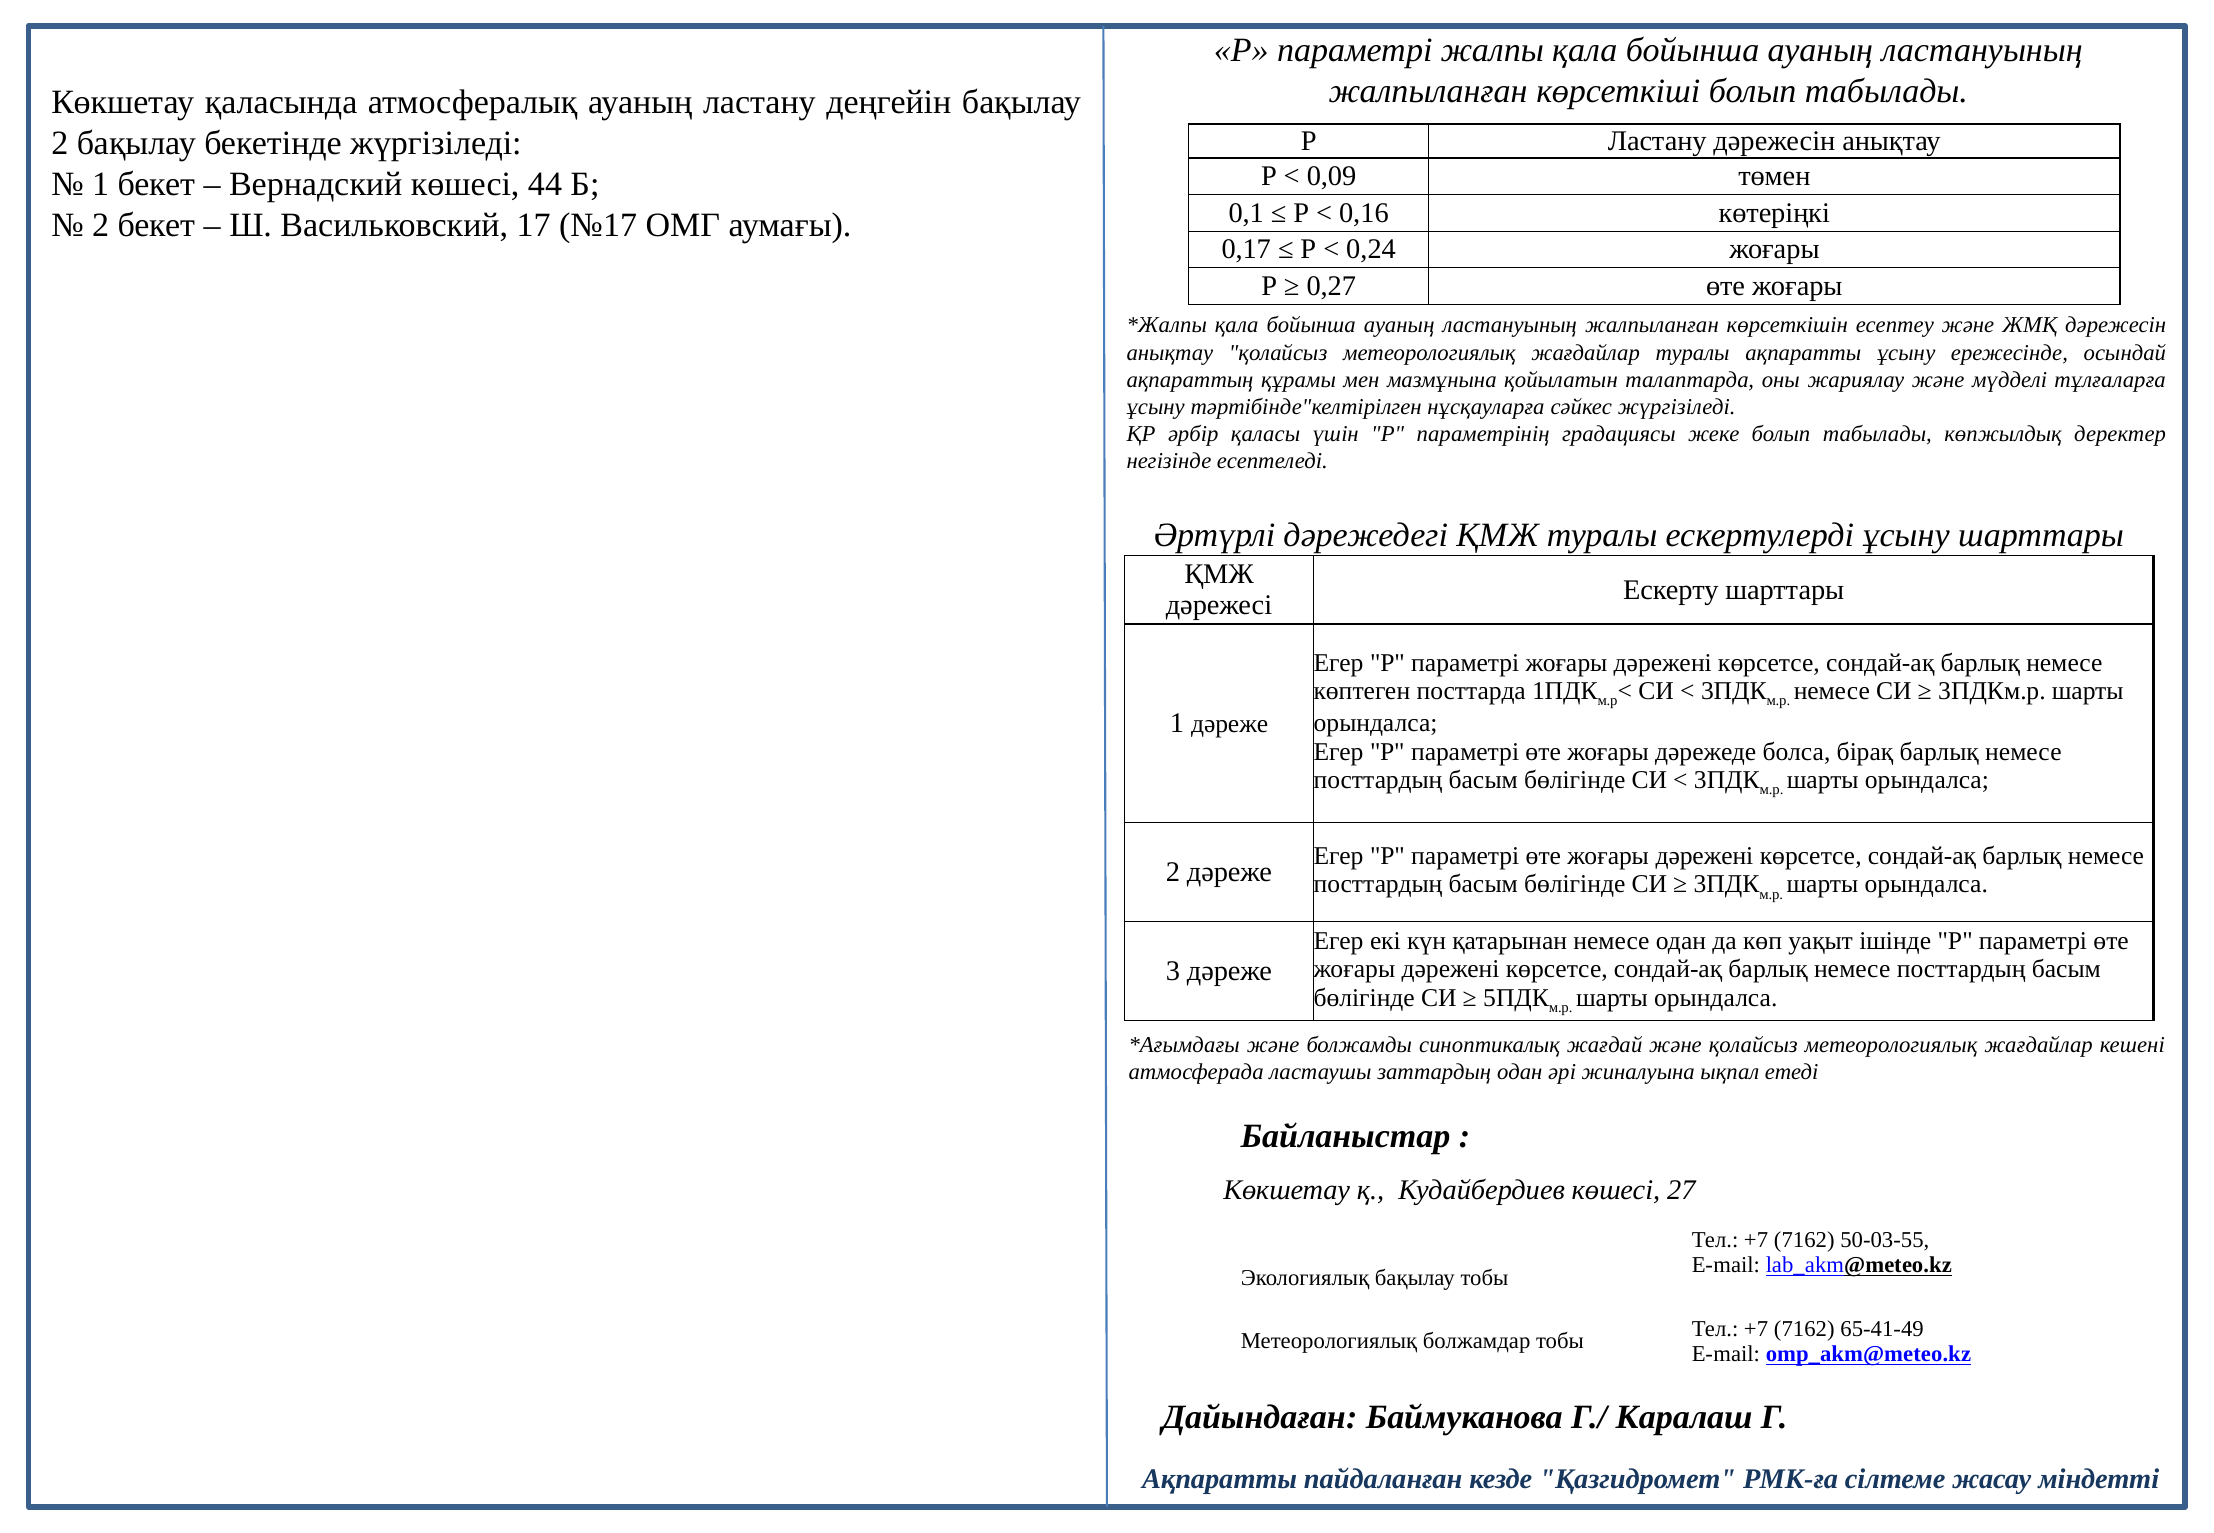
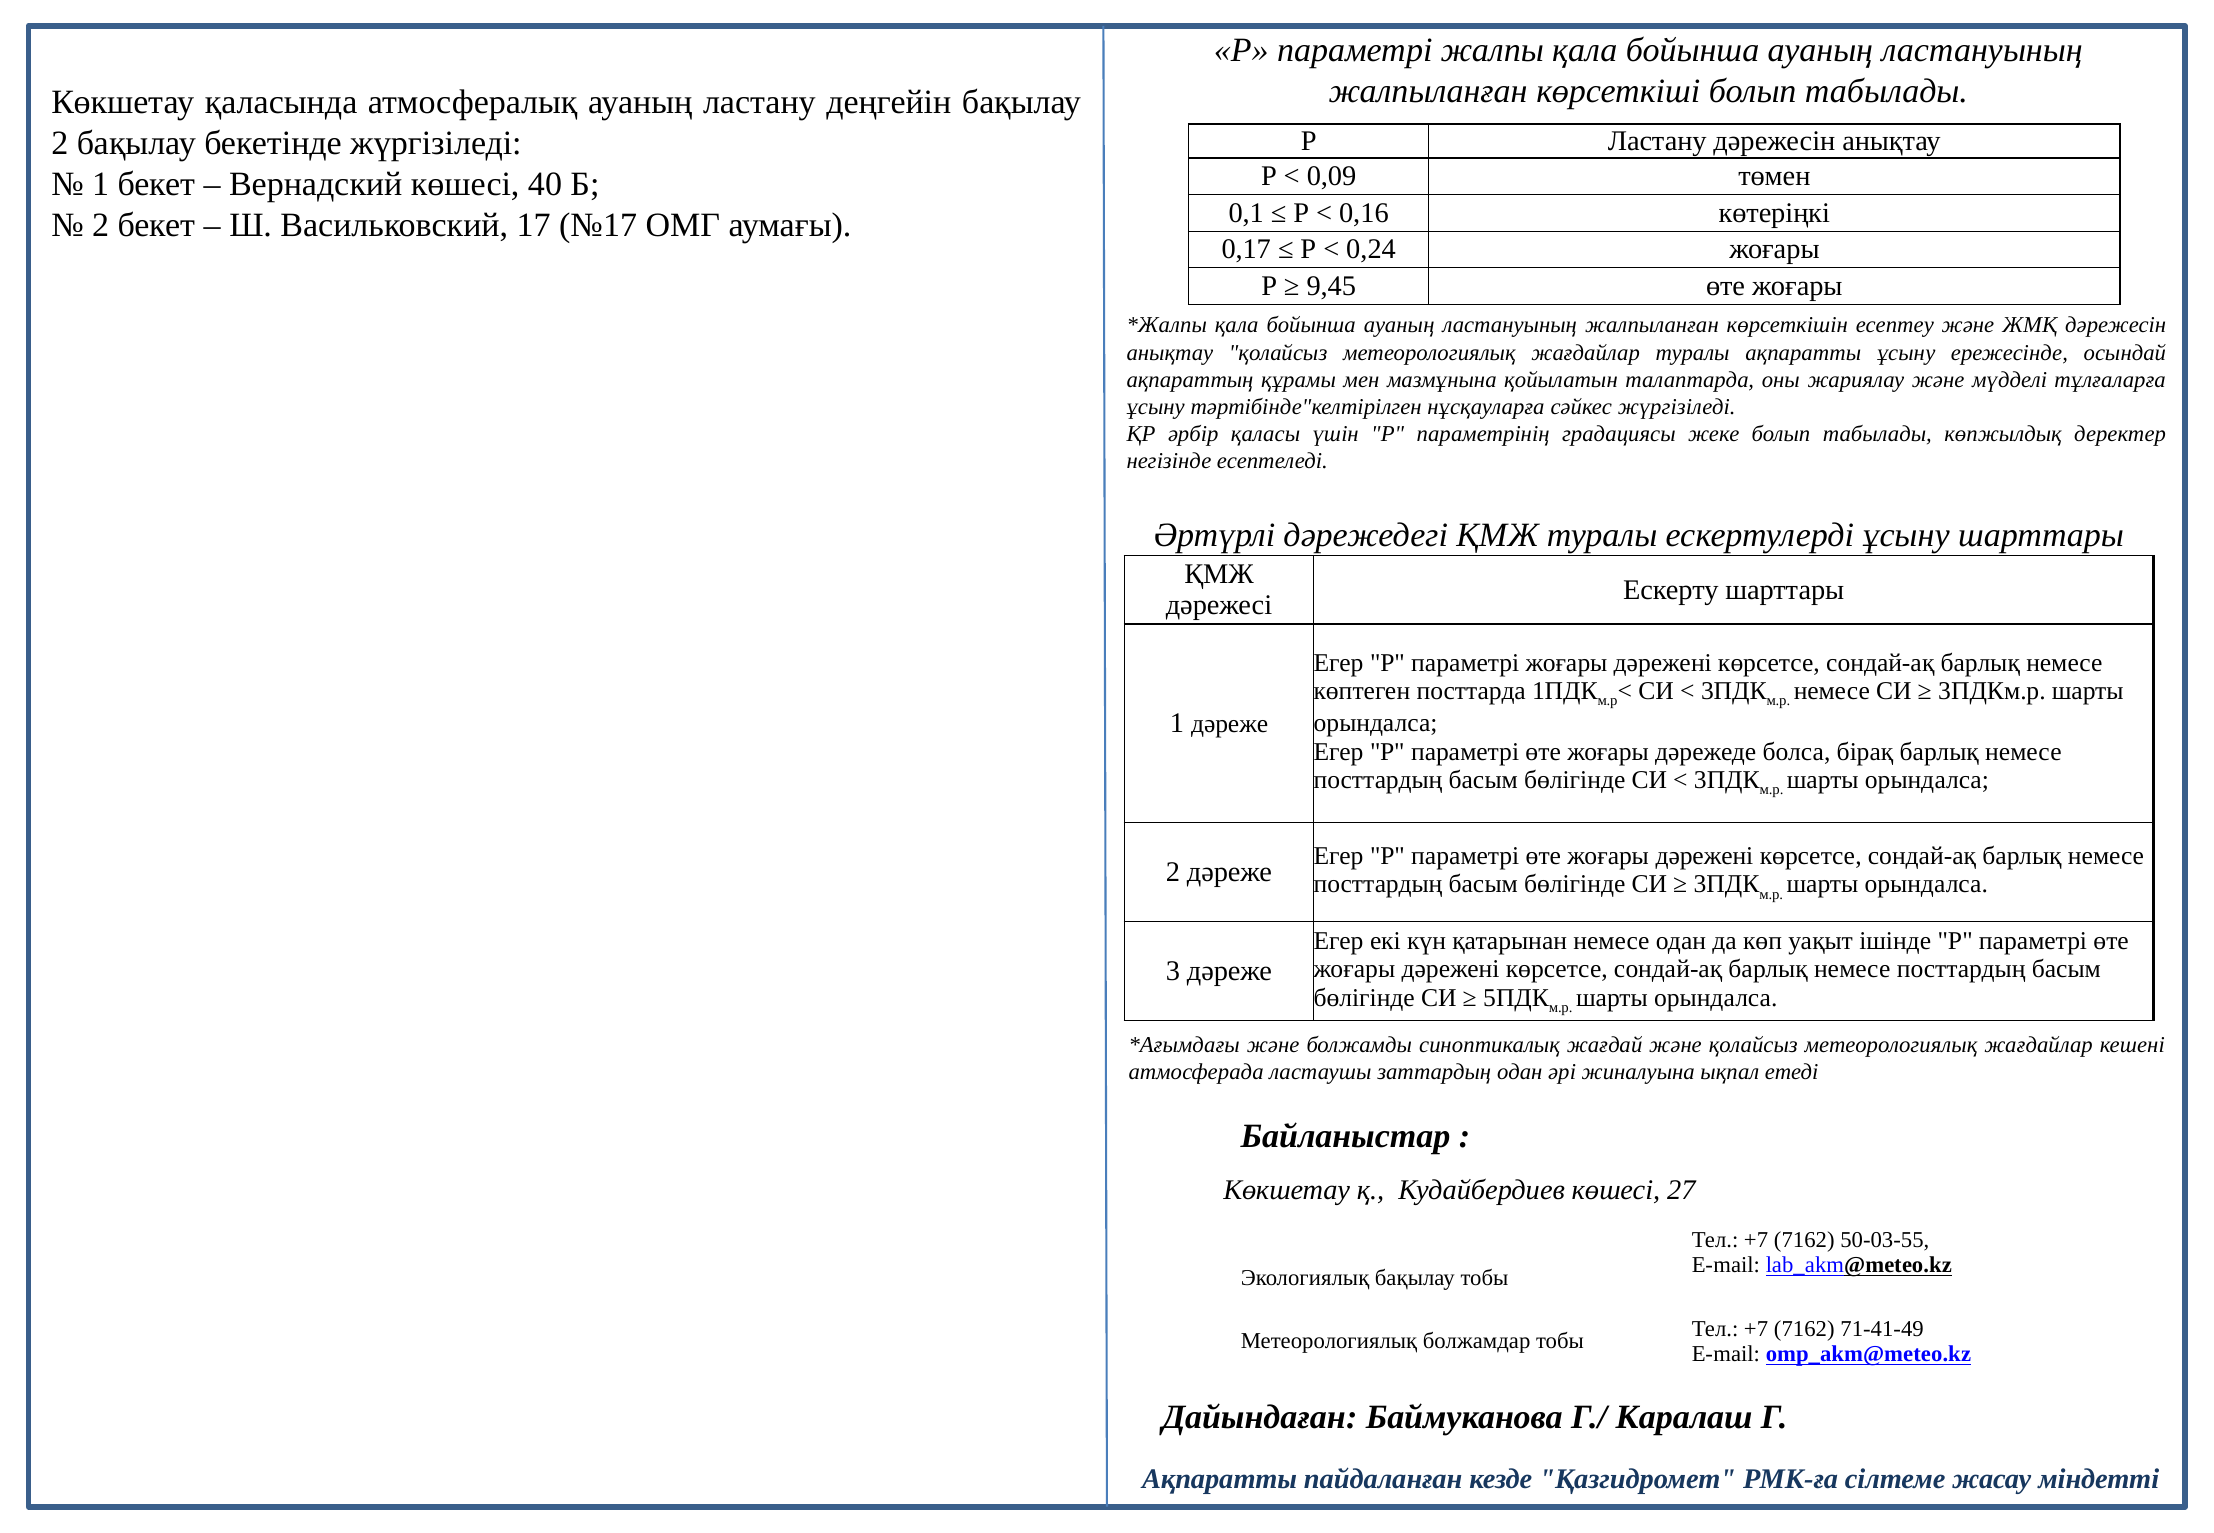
44: 44 -> 40 (545, 184)
0,27: 0,27 -> 9,45 (1331, 286)
65-41-49: 65-41-49 -> 71-41-49 (1882, 1329)
